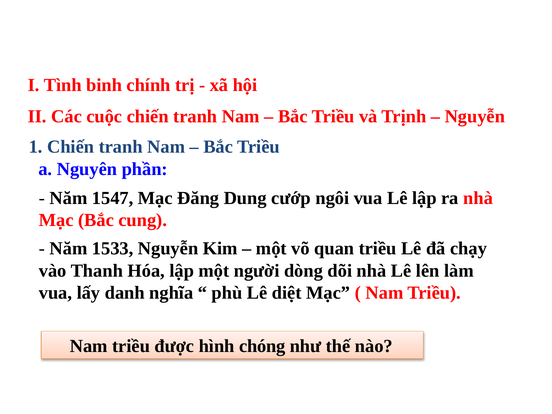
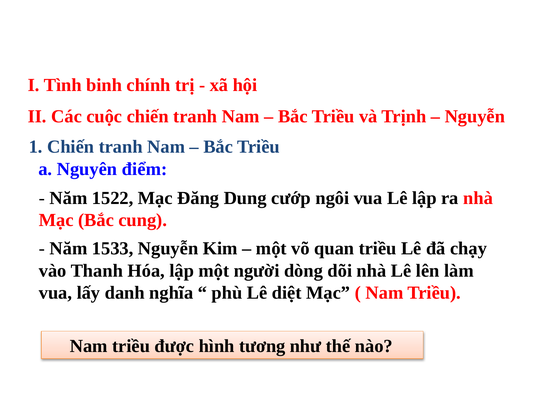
phần: phần -> điểm (145, 169)
1547: 1547 -> 1522 (113, 198)
chóng: chóng -> tương (262, 346)
